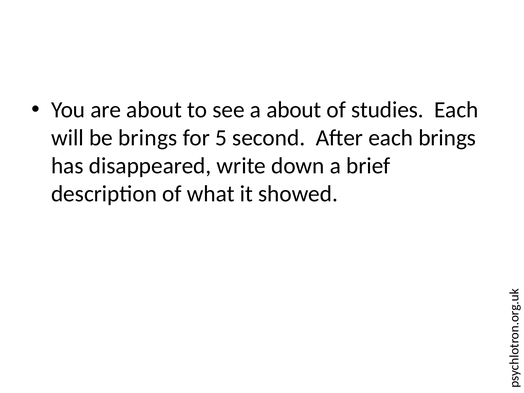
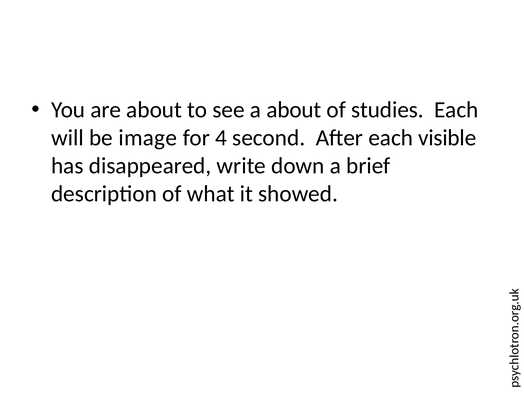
be brings: brings -> image (148, 138)
5: 5 -> 4 (221, 138)
each brings: brings -> visible (447, 138)
